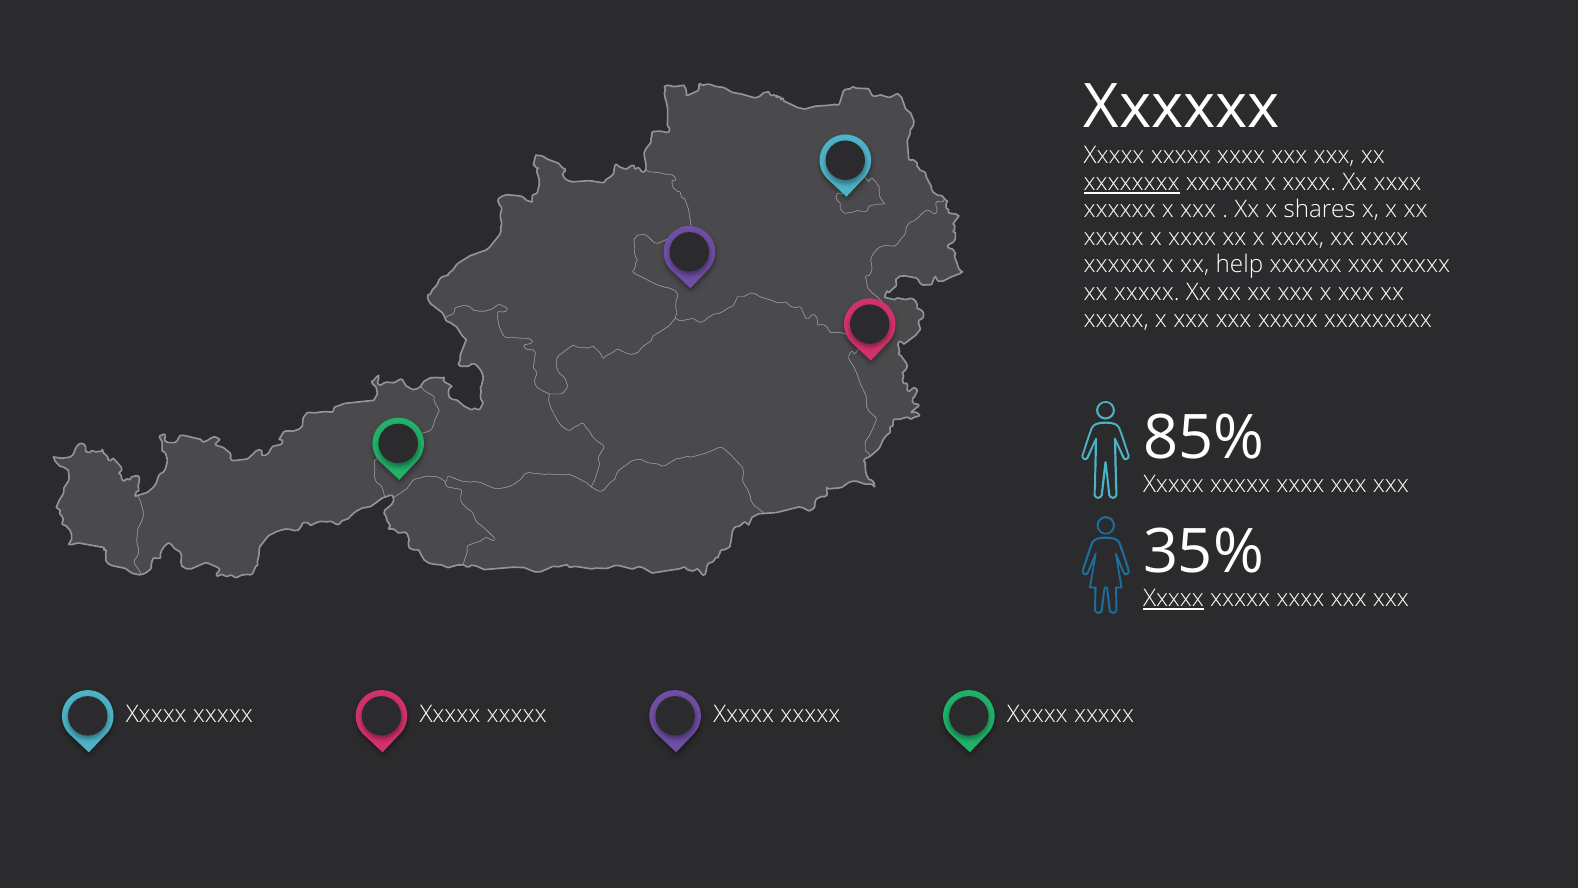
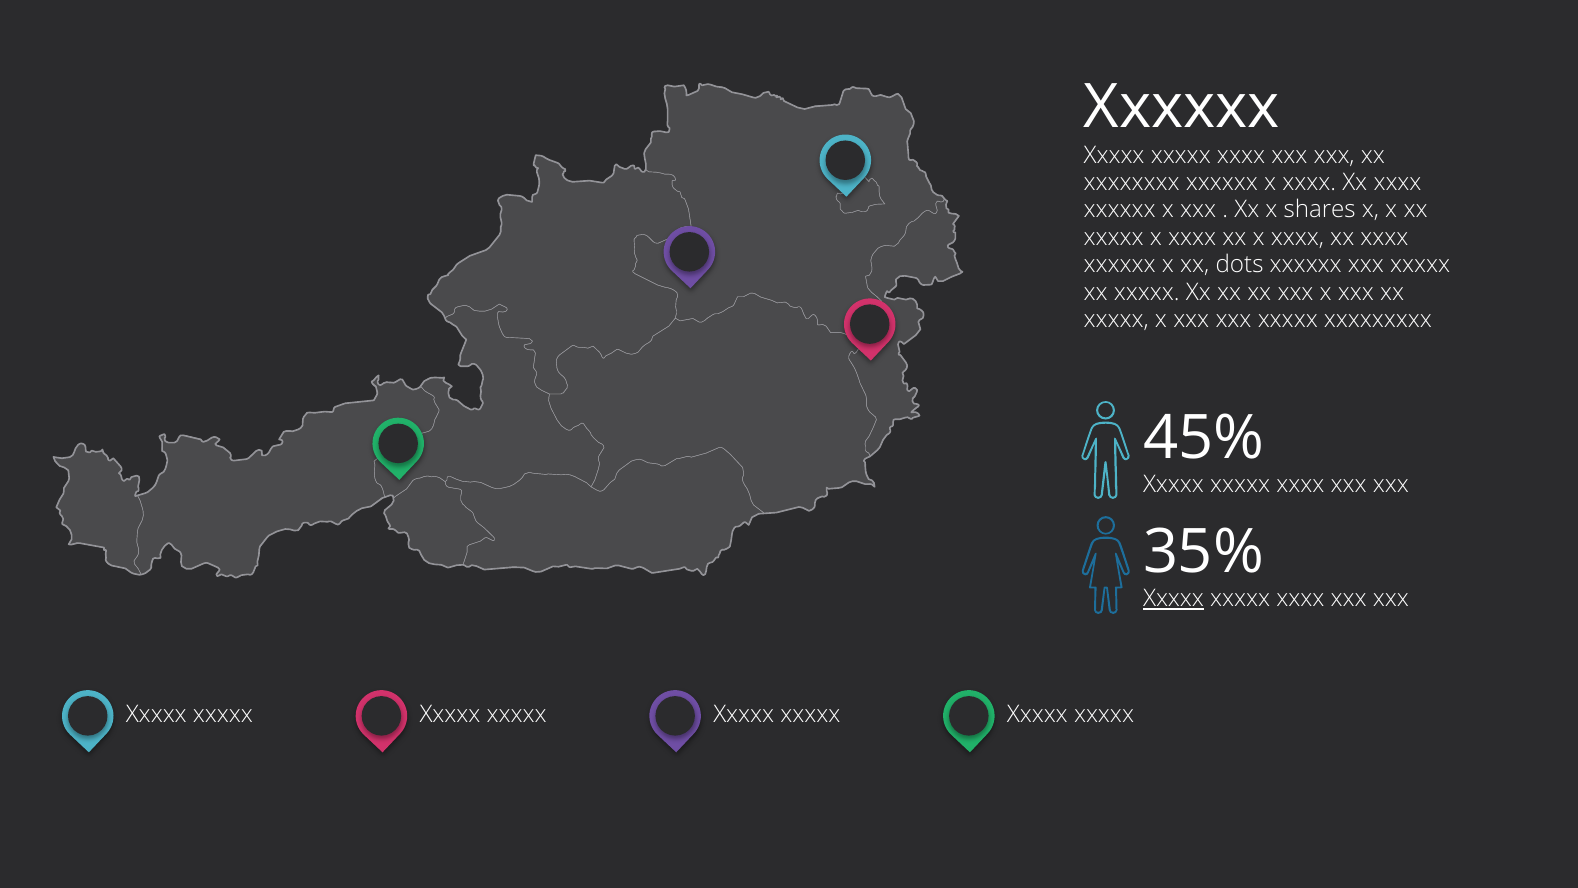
xxxxxxxx underline: present -> none (1132, 182)
help: help -> dots (1240, 265)
85%: 85% -> 45% (1204, 438)
